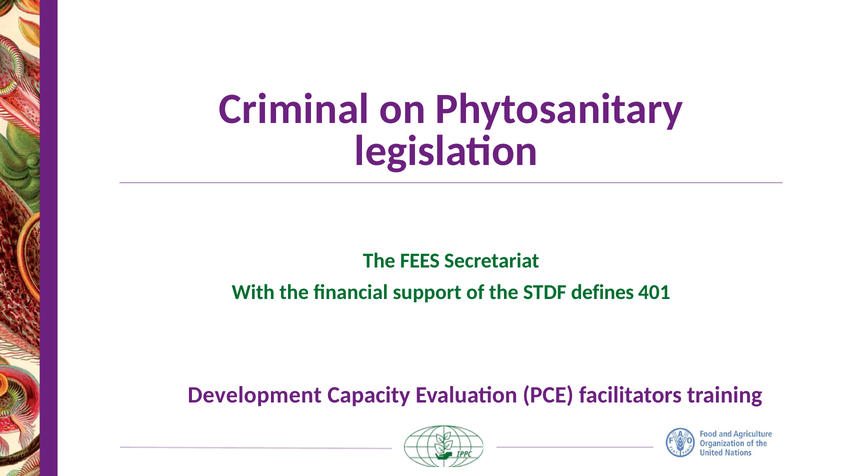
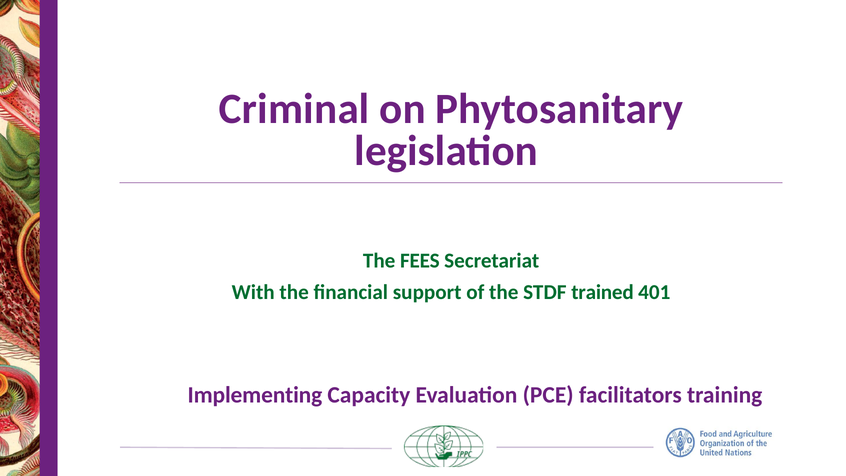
defines: defines -> trained (603, 292)
Development: Development -> Implementing (255, 395)
